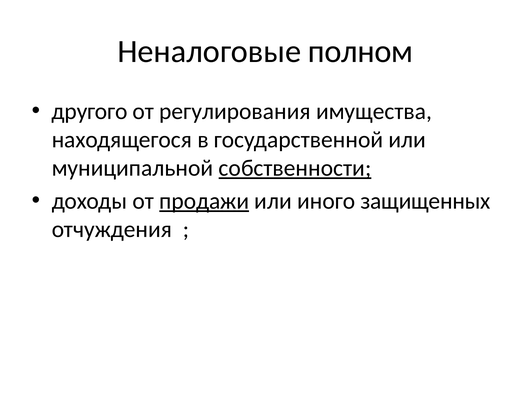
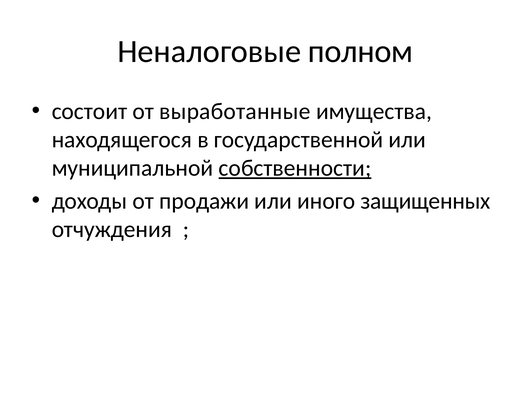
другого: другого -> состоит (89, 111)
регулирования: регулирования -> выработанные (235, 111)
продажи underline: present -> none (204, 201)
